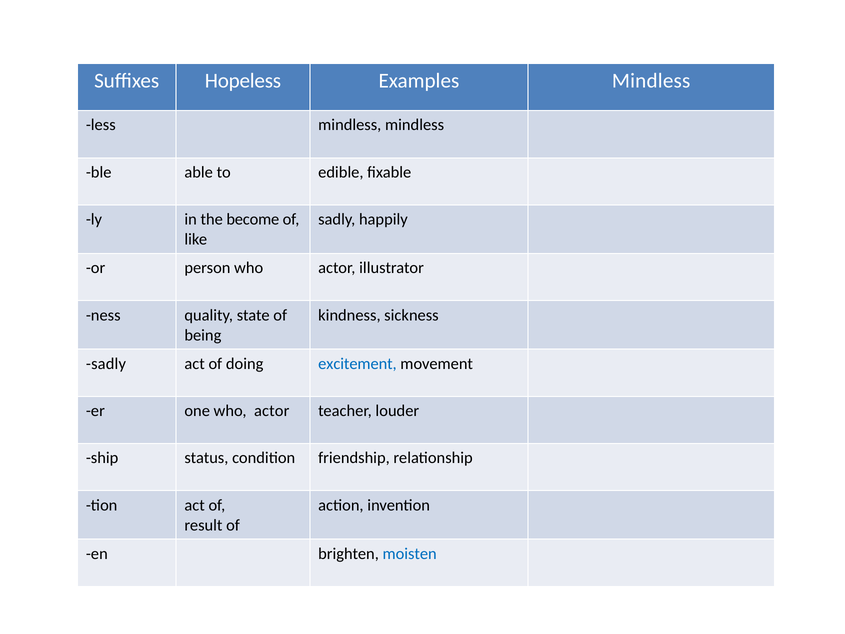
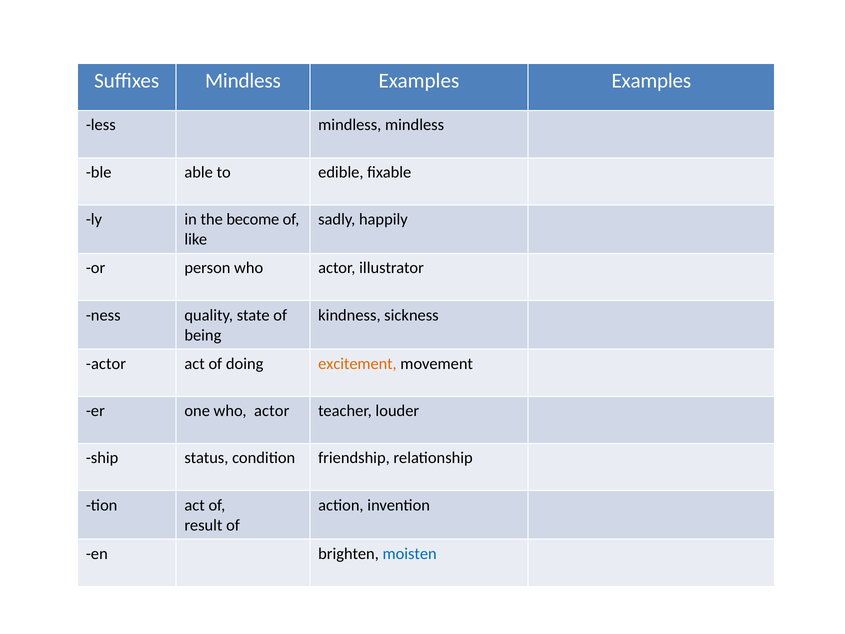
Suffixes Hopeless: Hopeless -> Mindless (243, 81)
Examples Mindless: Mindless -> Examples (651, 81)
sadly: sadly -> actor (106, 363)
excitement colour: blue -> orange (357, 363)
